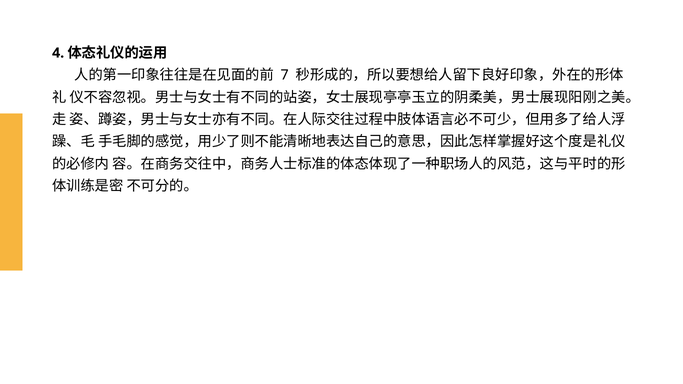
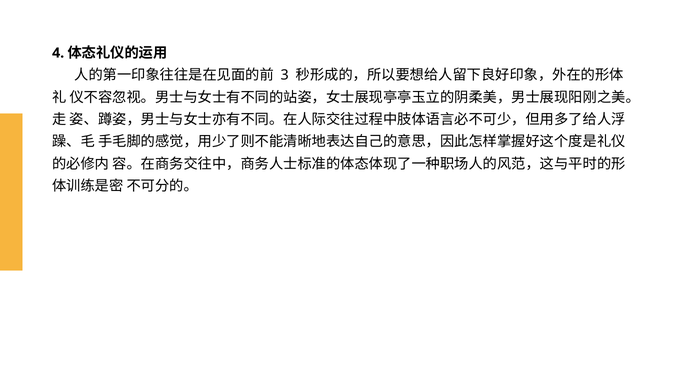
7: 7 -> 3 (285, 75)
